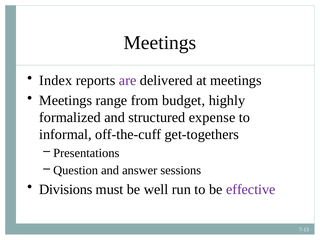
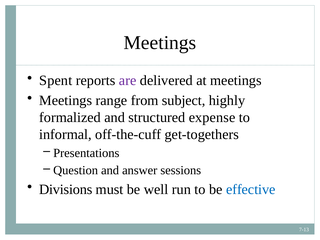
Index: Index -> Spent (56, 80)
budget: budget -> subject (184, 100)
effective colour: purple -> blue (251, 189)
